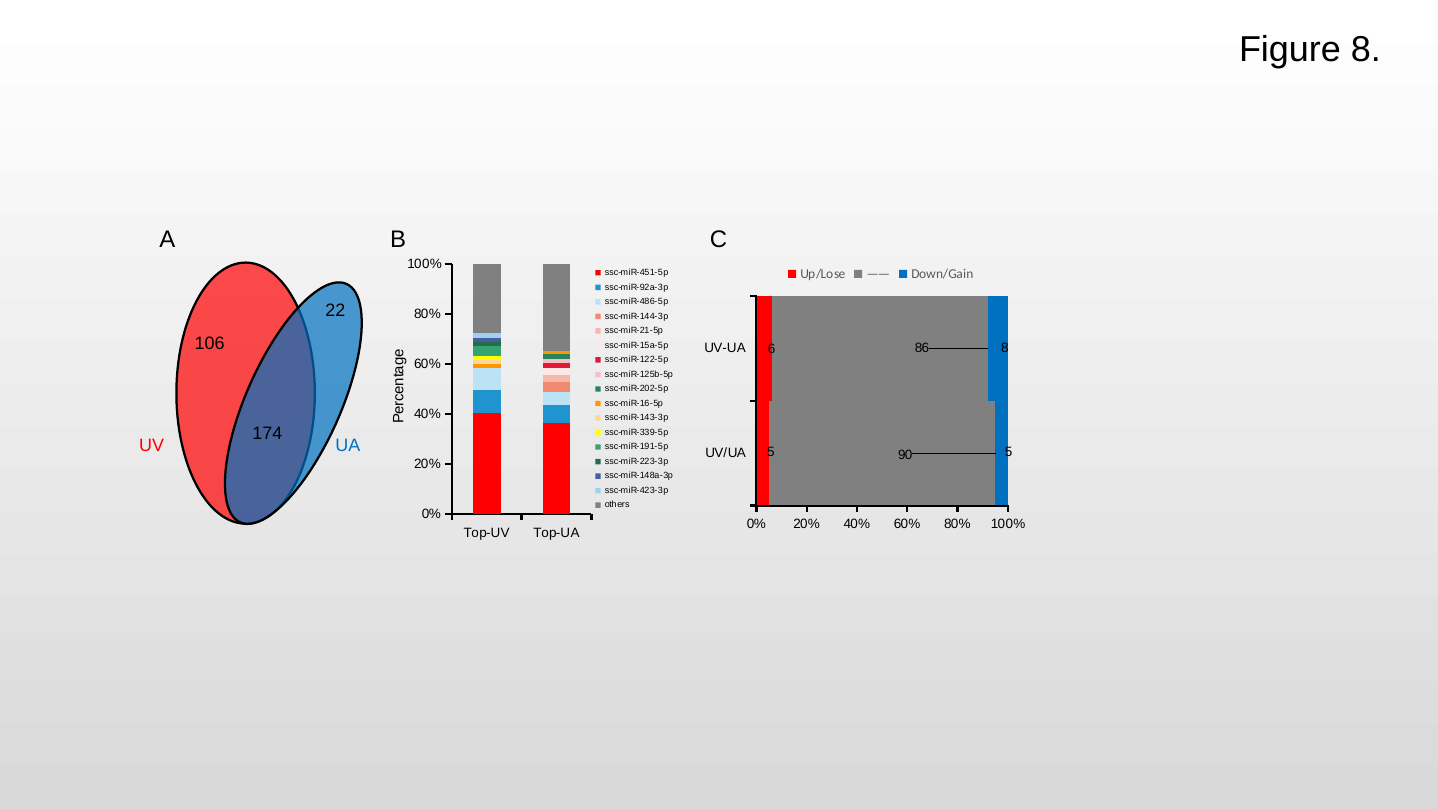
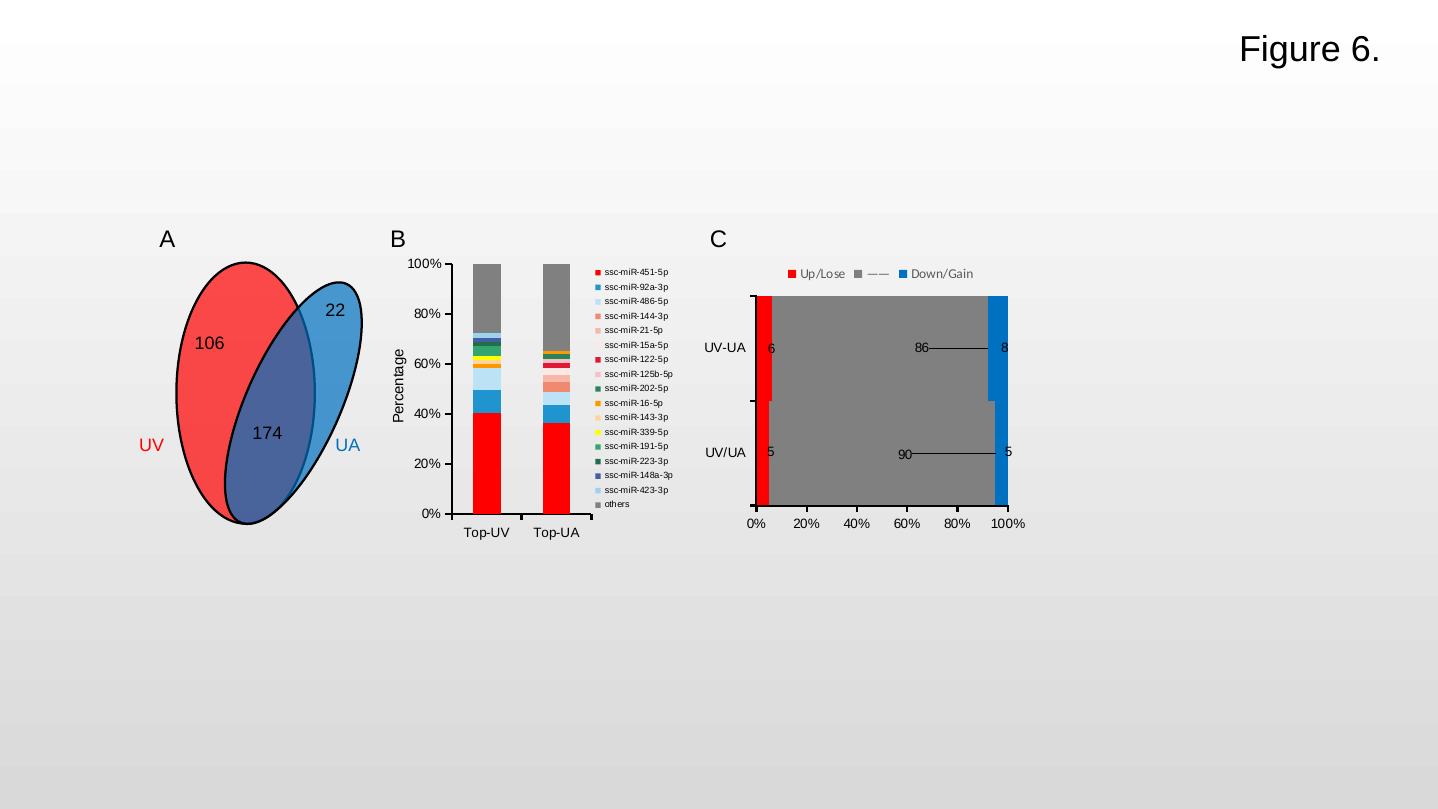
Figure 8: 8 -> 6 (1366, 50)
